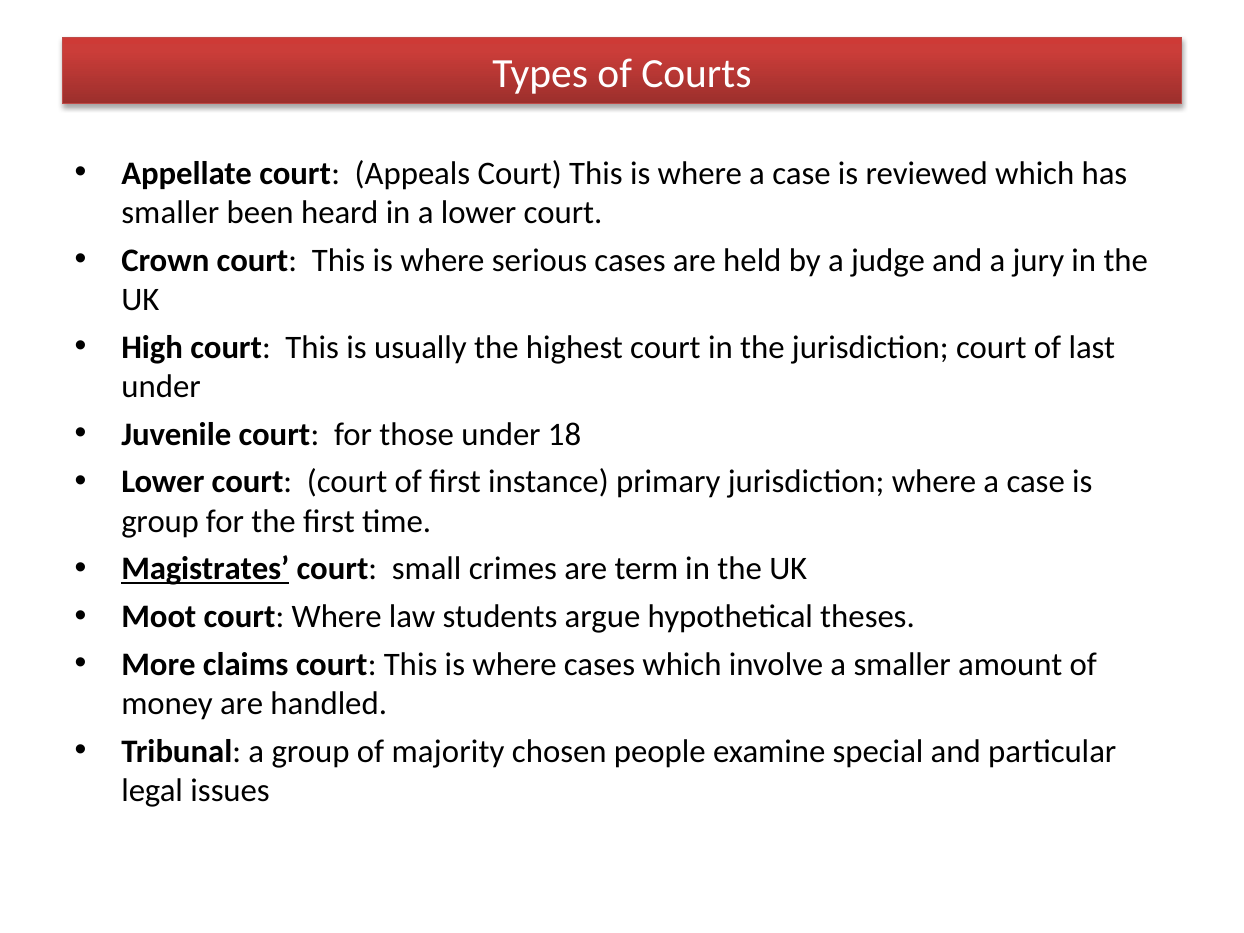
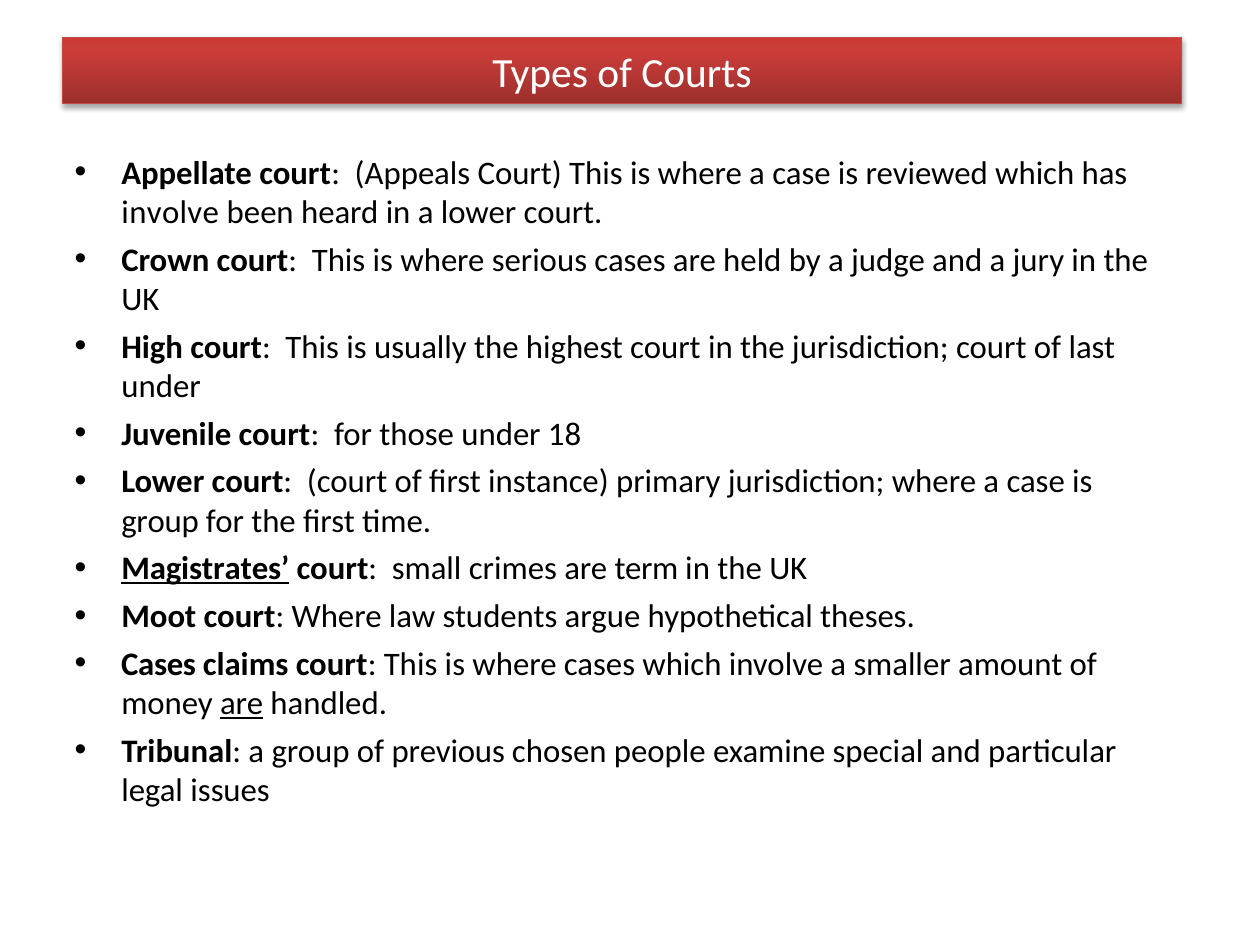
smaller: smaller -> involve (170, 213)
More: More -> Cases (159, 664)
are underline: none -> present (242, 704)
majority: majority -> previous (448, 751)
